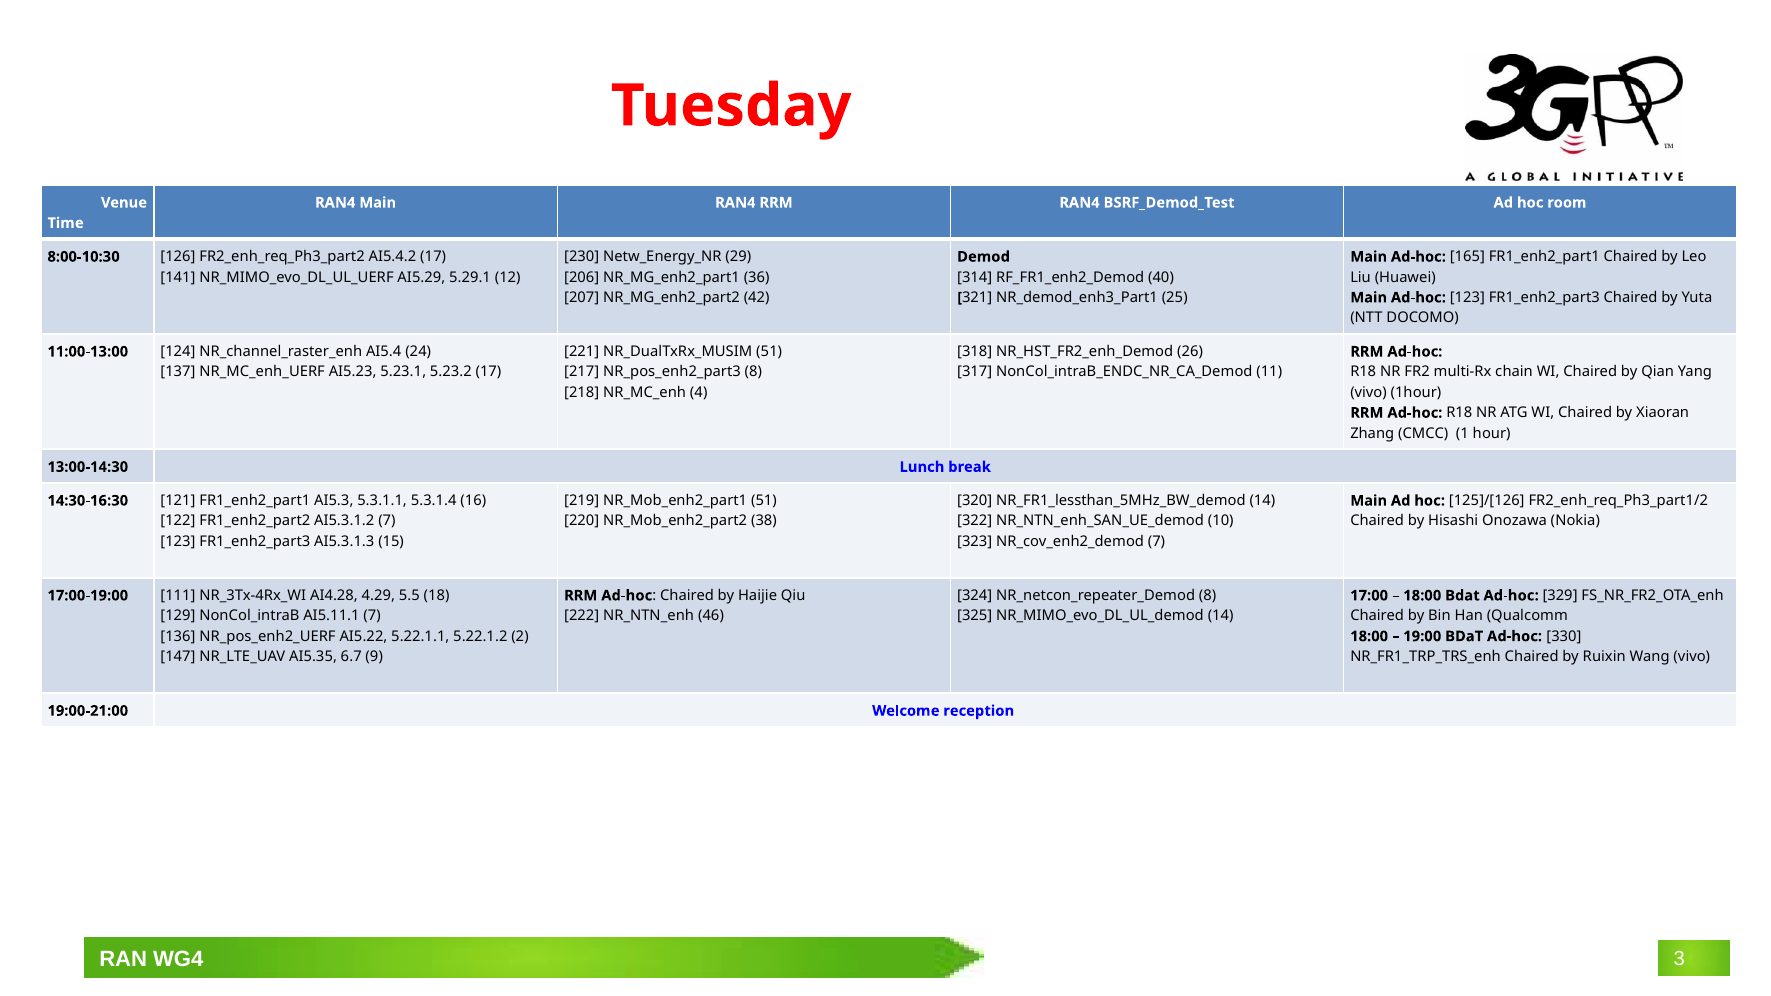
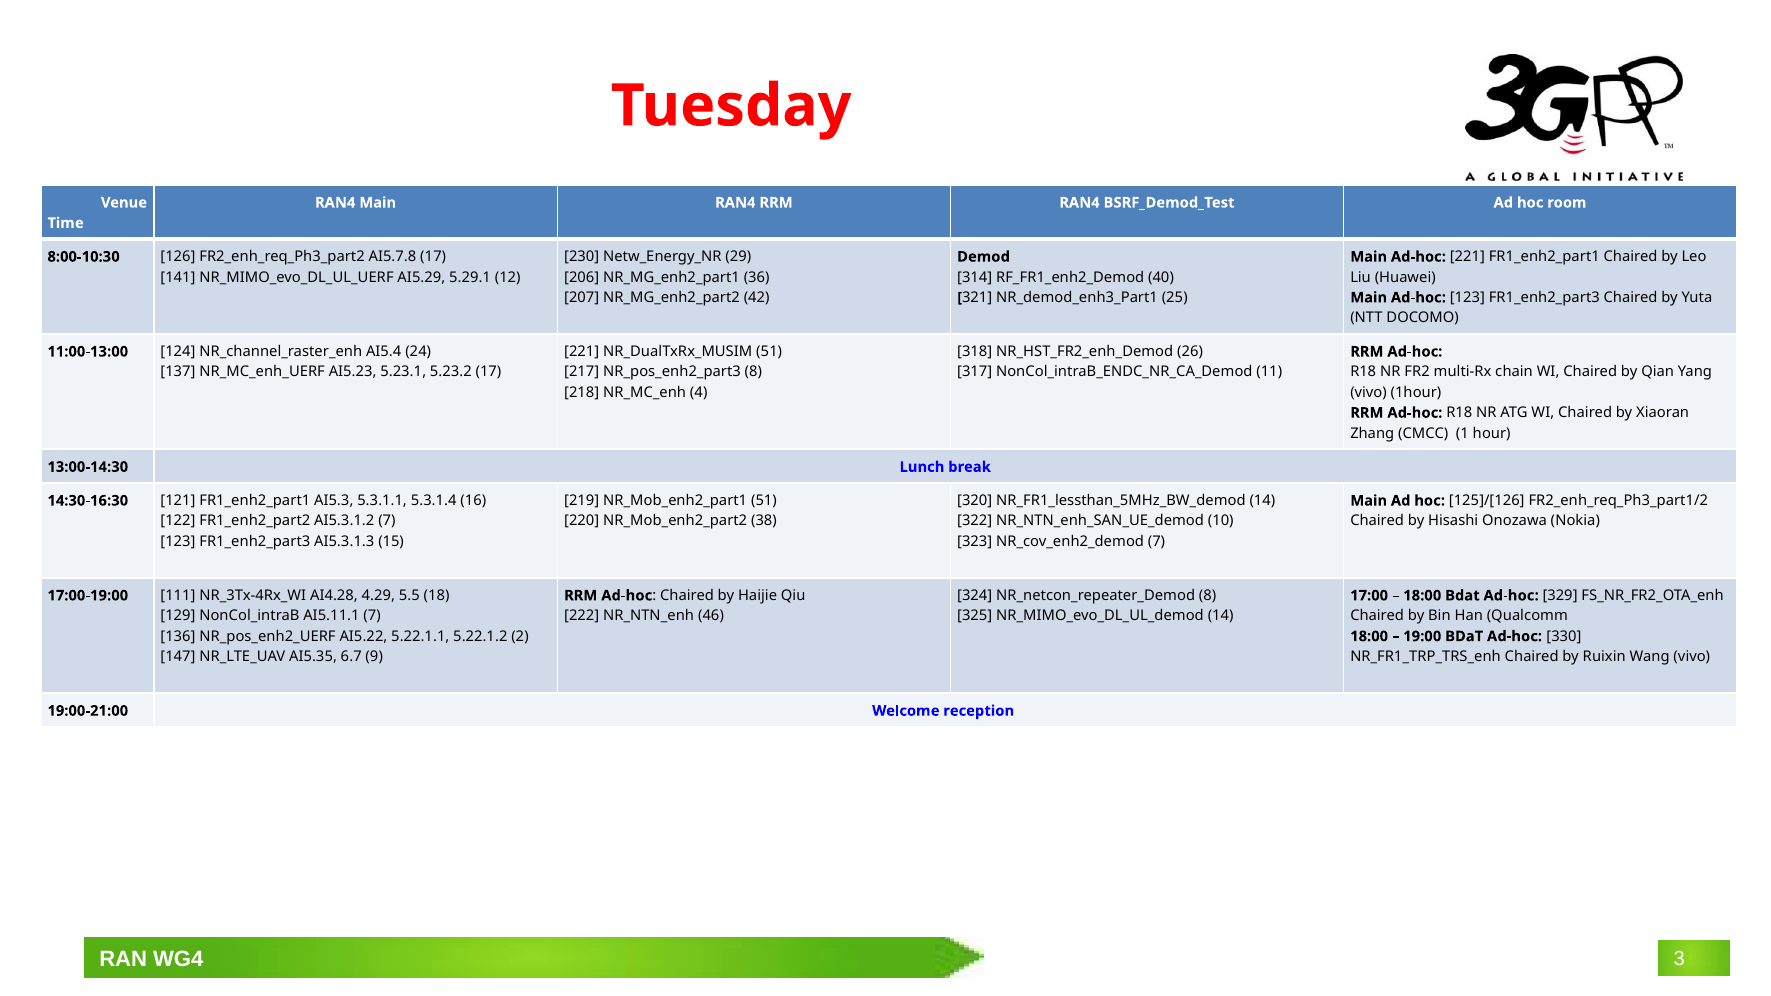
AI5.4.2: AI5.4.2 -> AI5.7.8 (392, 257)
Ad-hoc 165: 165 -> 221 (1467, 257)
